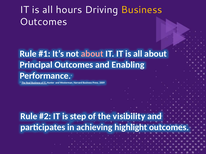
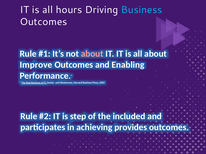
Business colour: yellow -> light blue (142, 10)
Principal: Principal -> Improve (36, 65)
visibility: visibility -> included (129, 117)
highlight: highlight -> provides (131, 128)
